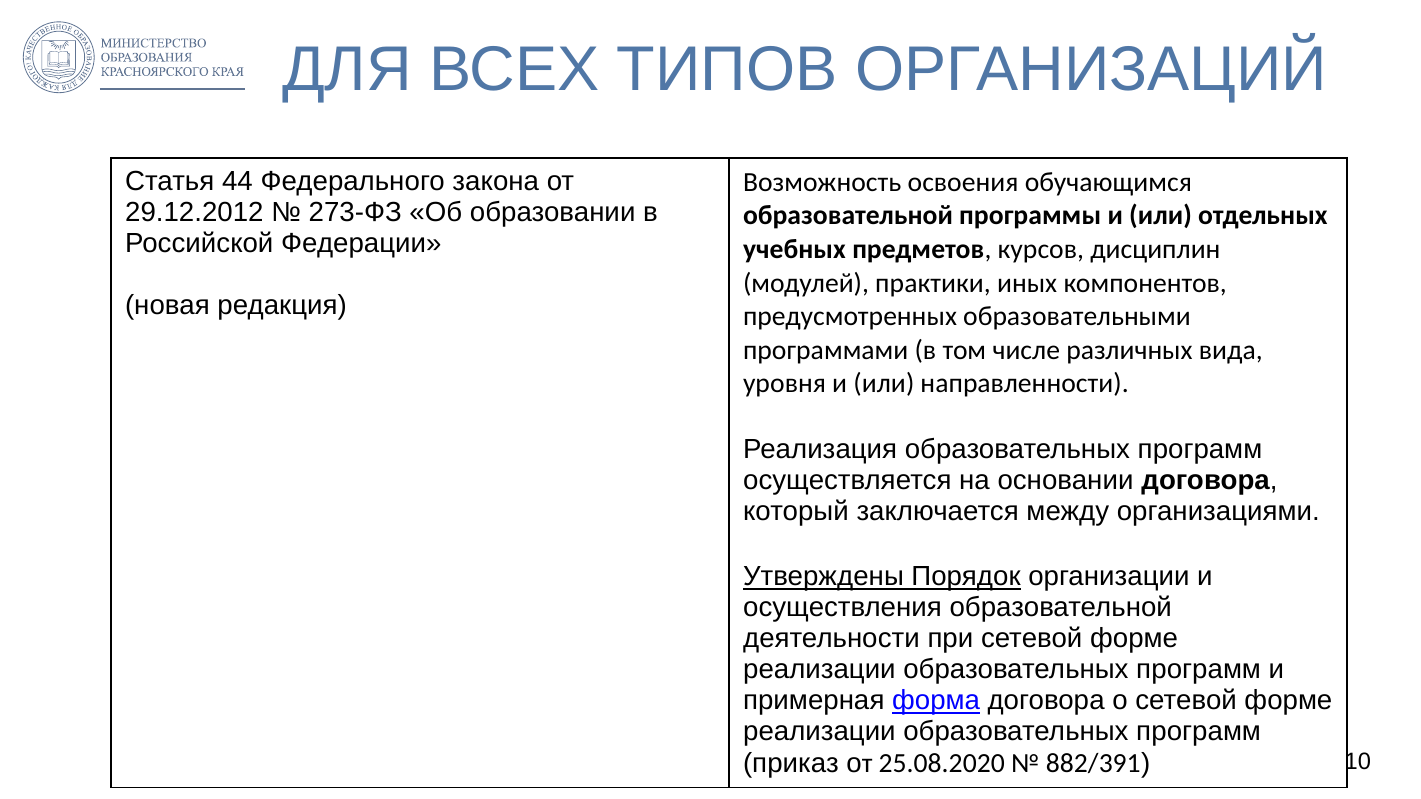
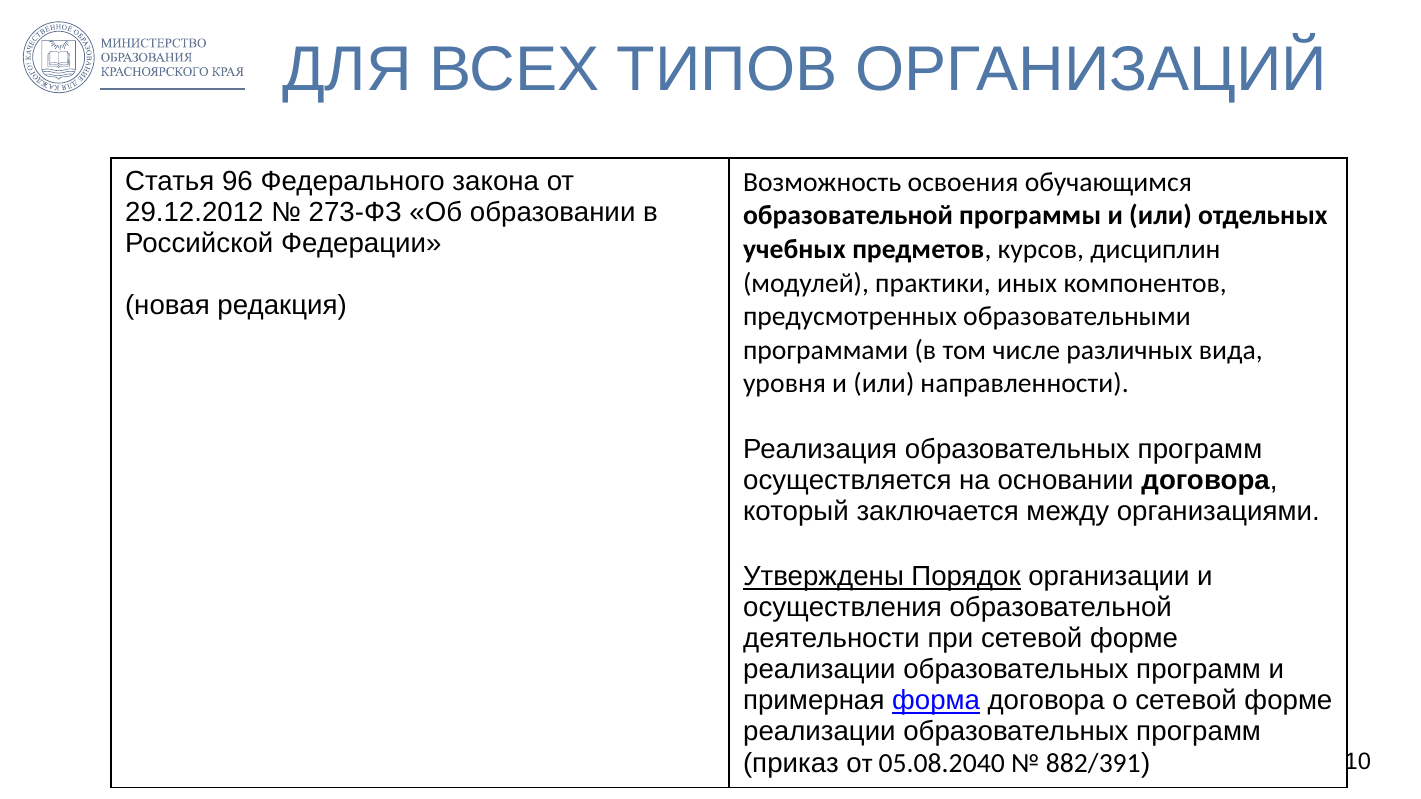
44: 44 -> 96 (237, 181)
25.08.2020: 25.08.2020 -> 05.08.2040 (942, 764)
